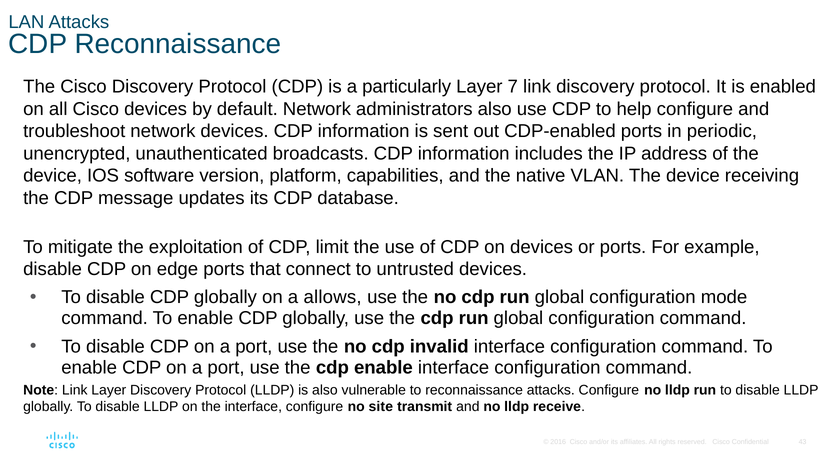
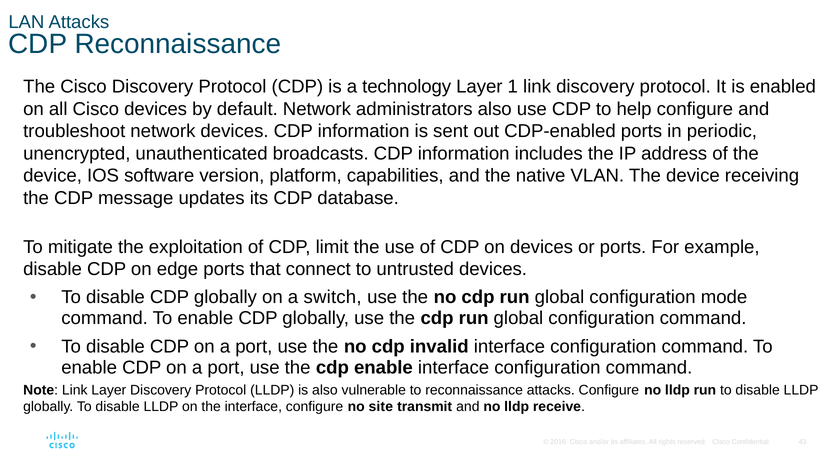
particularly: particularly -> technology (407, 87)
7: 7 -> 1 (513, 87)
allows: allows -> switch (333, 297)
